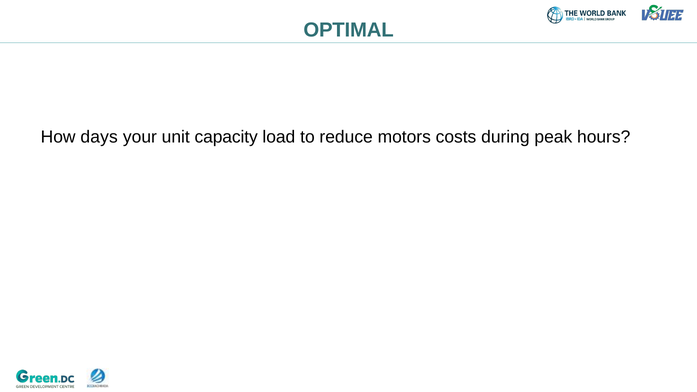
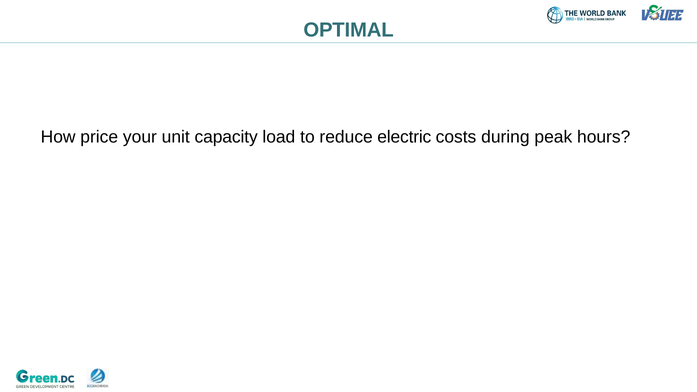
days: days -> price (99, 137)
motors: motors -> electric (404, 137)
